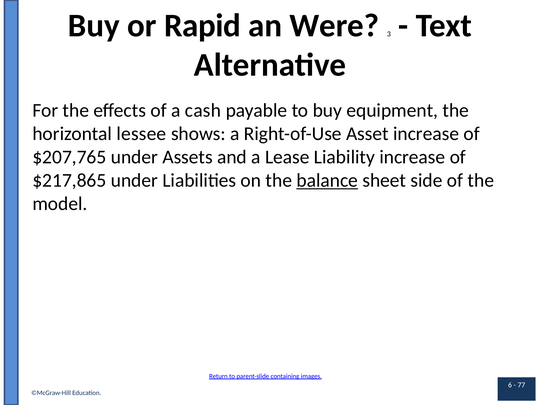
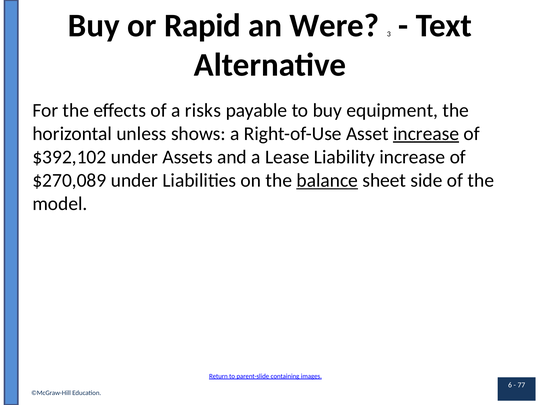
cash: cash -> risks (203, 110)
lessee: lessee -> unless (141, 134)
increase underline: none -> present (426, 134)
$207,765: $207,765 -> $392,102 (69, 157)
$217,865: $217,865 -> $270,089 (69, 180)
